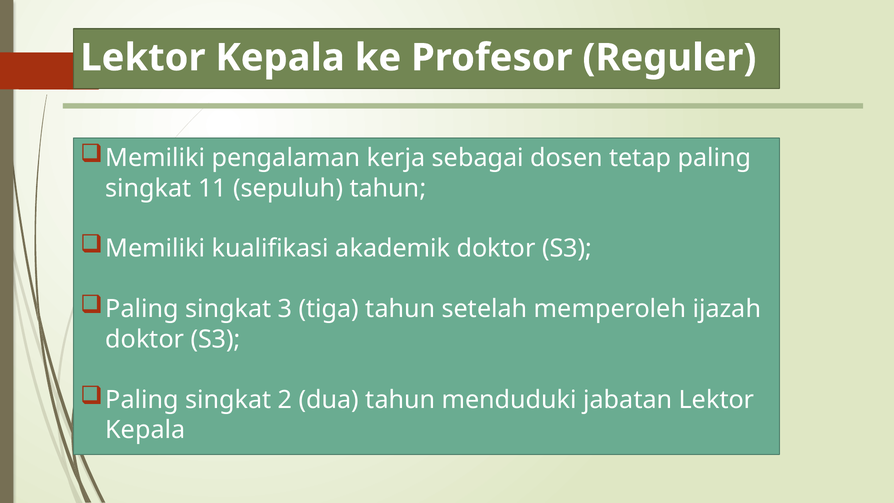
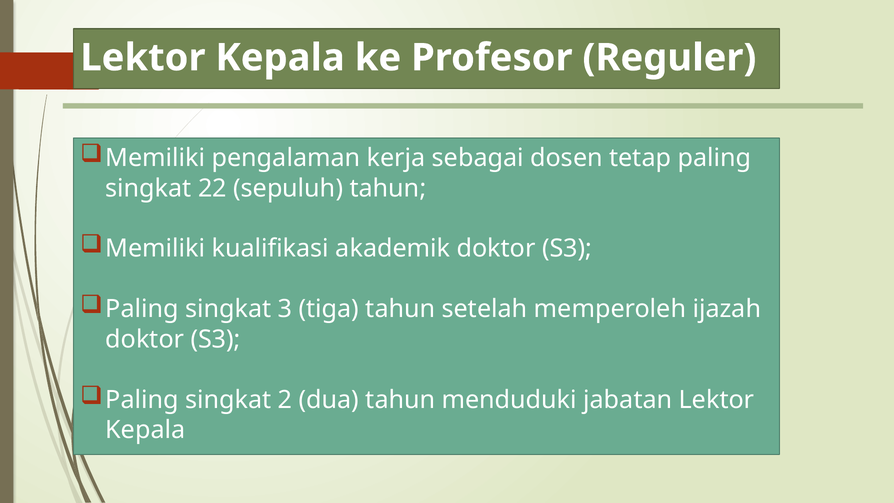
11: 11 -> 22 (212, 188)
